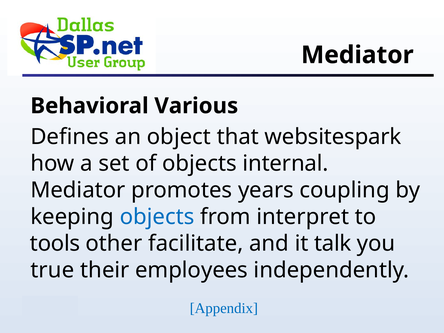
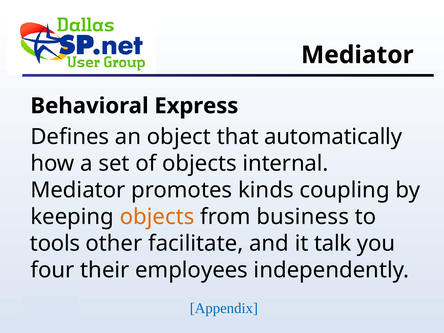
Various: Various -> Express (196, 106)
websitespark: websitespark -> automatically (333, 137)
years: years -> kinds (266, 190)
objects colour: blue -> orange (157, 217)
interpret: interpret -> business (303, 217)
true: true -> four (52, 270)
